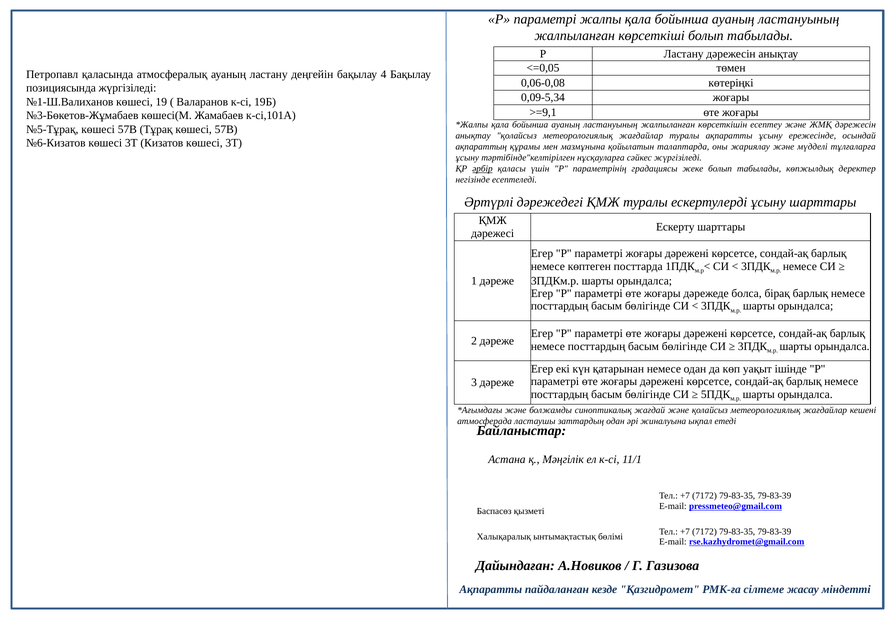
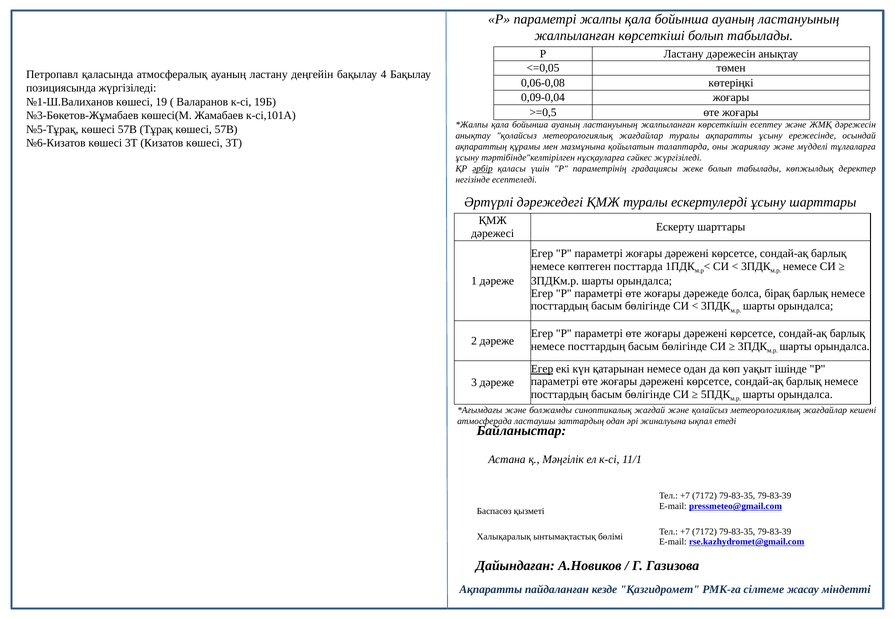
0,09-5,34: 0,09-5,34 -> 0,09-0,04 (543, 98)
>=9,1: >=9,1 -> >=0,5 (543, 112)
Егер underline: none -> present (542, 369)
